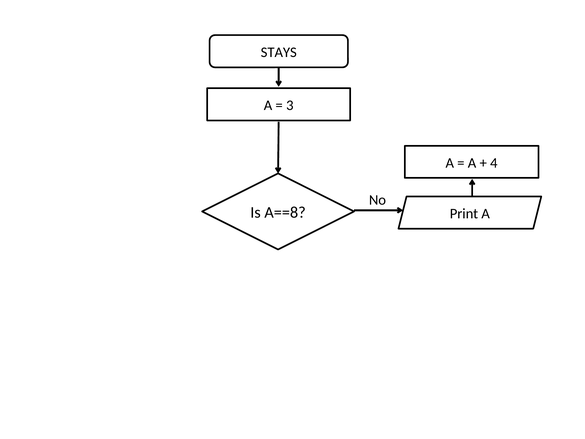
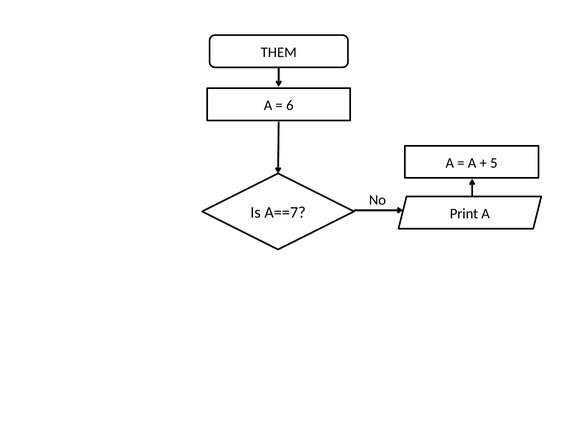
STAYS: STAYS -> THEM (279, 52)
3: 3 -> 6 (290, 105)
4: 4 -> 5 (494, 163)
A==8: A==8 -> A==7 (285, 212)
